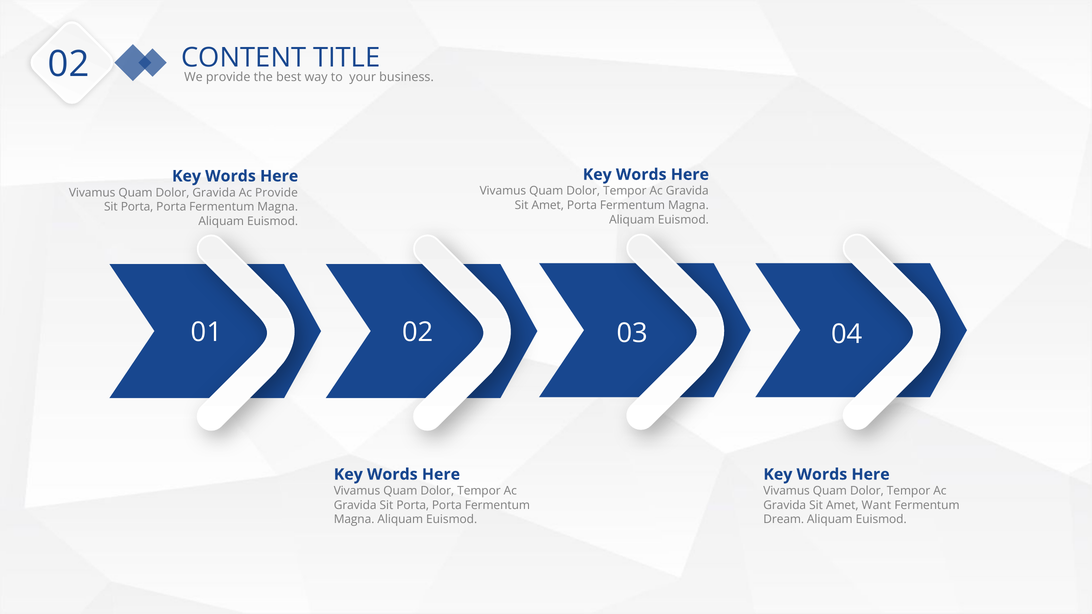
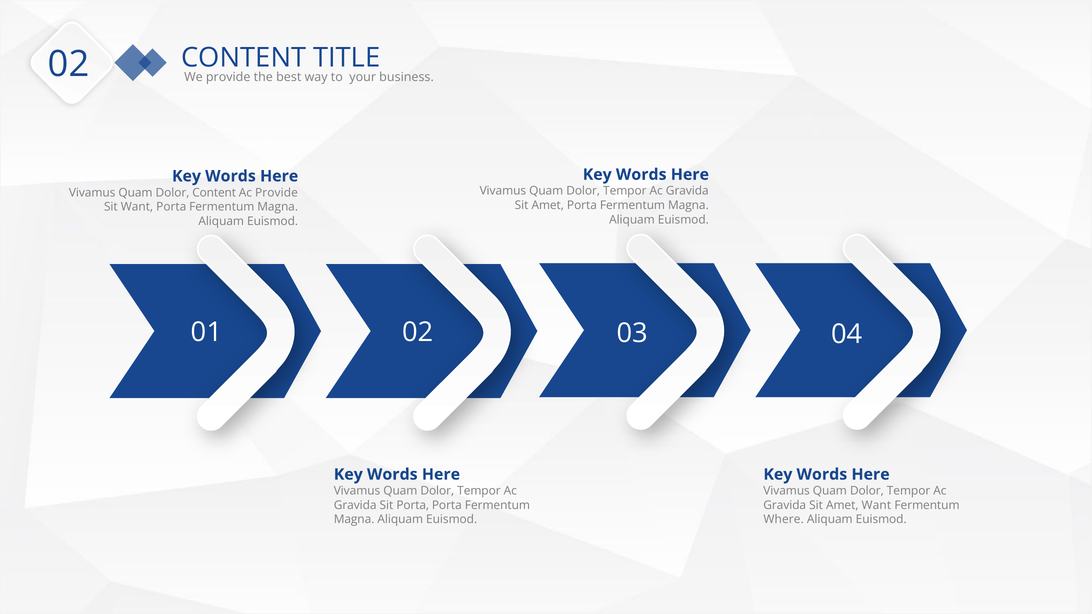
Dolor Gravida: Gravida -> Content (214, 193)
Porta: Porta -> Want (137, 207)
Dream: Dream -> Where (784, 520)
